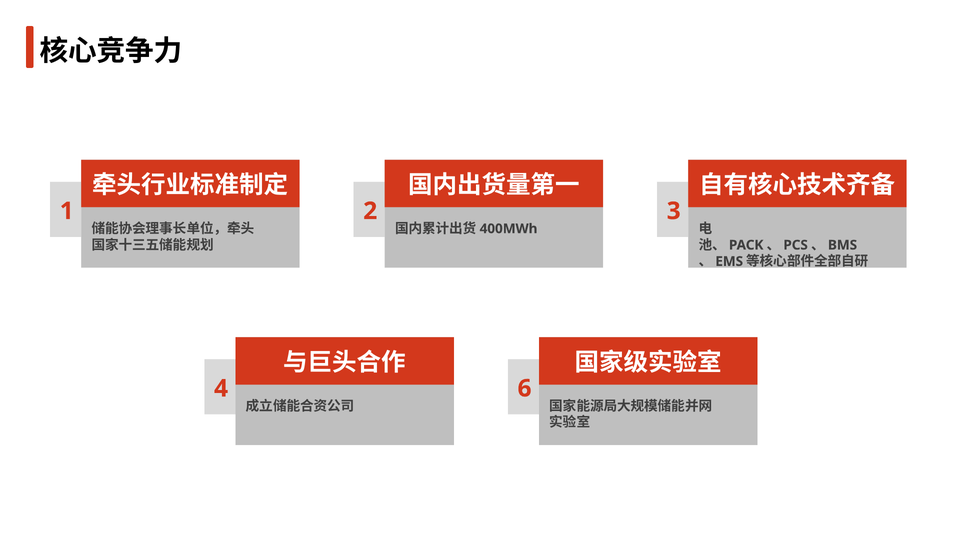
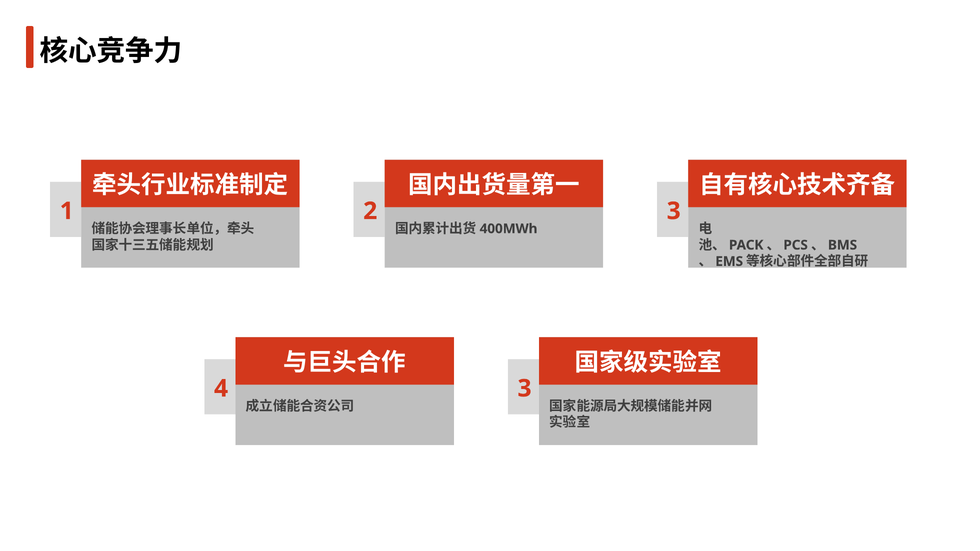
6: 6 -> 3 (525, 389)
